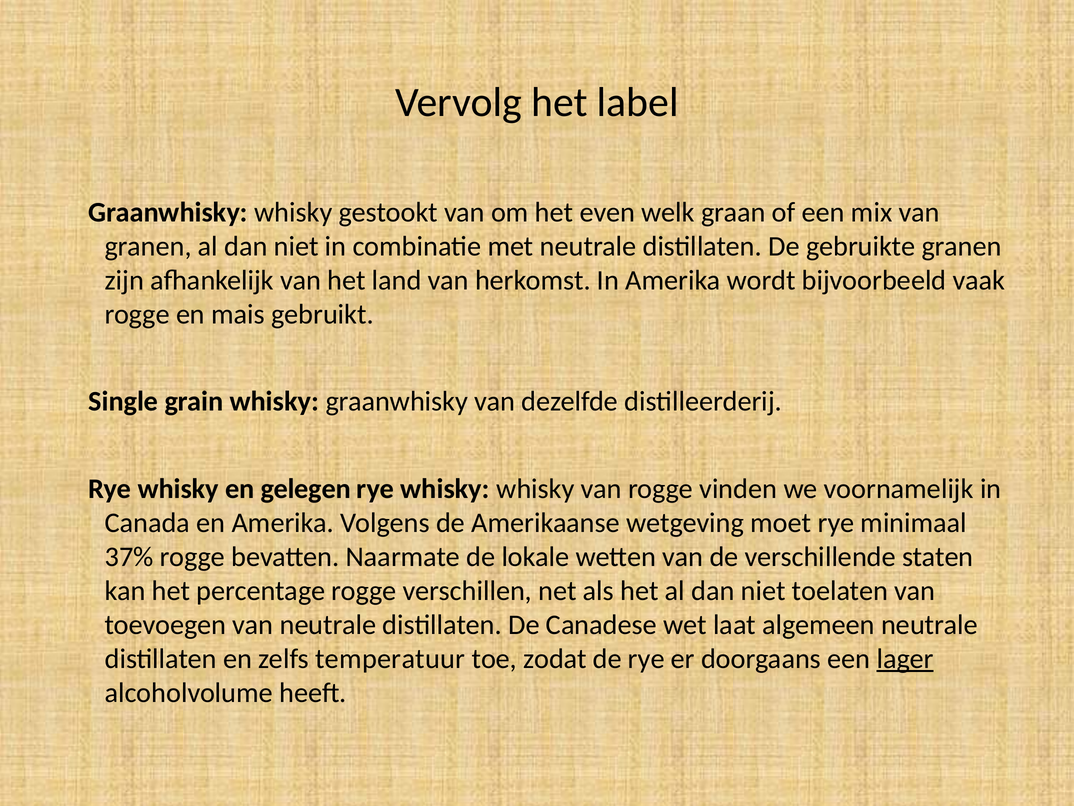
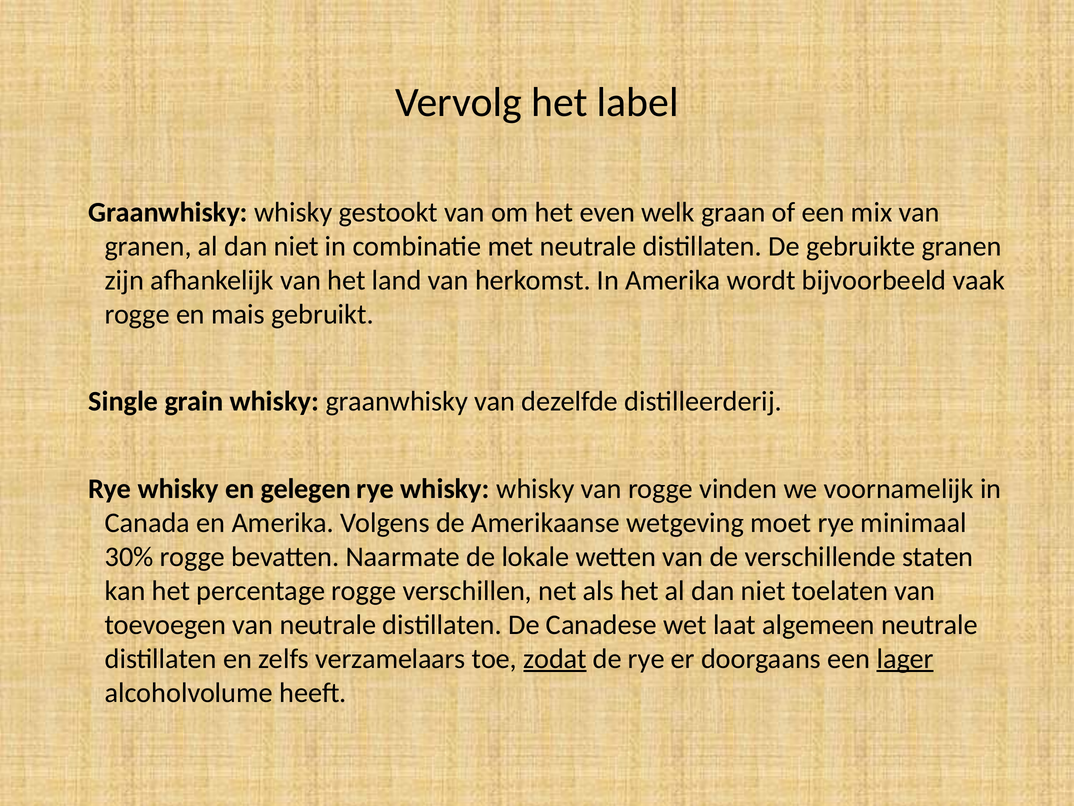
37%: 37% -> 30% (129, 556)
temperatuur: temperatuur -> verzamelaars (390, 658)
zodat underline: none -> present (555, 658)
